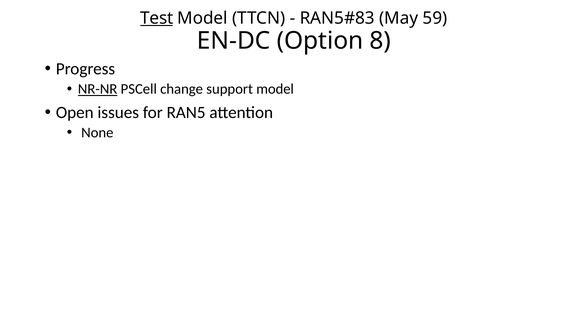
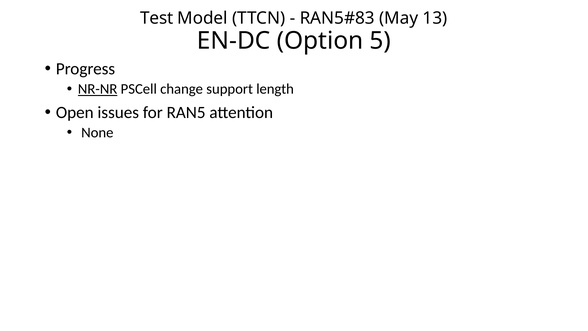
Test underline: present -> none (157, 18)
59: 59 -> 13 (435, 18)
8: 8 -> 5 (380, 41)
support model: model -> length (275, 89)
